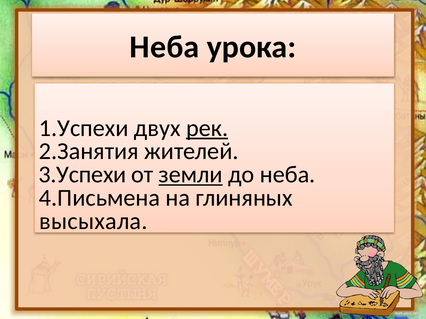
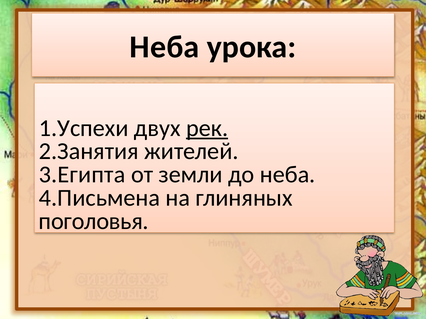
3.Успехи: 3.Успехи -> 3.Египта (82, 175)
земли underline: present -> none (191, 175)
высыхала: высыхала -> поголовья (94, 221)
